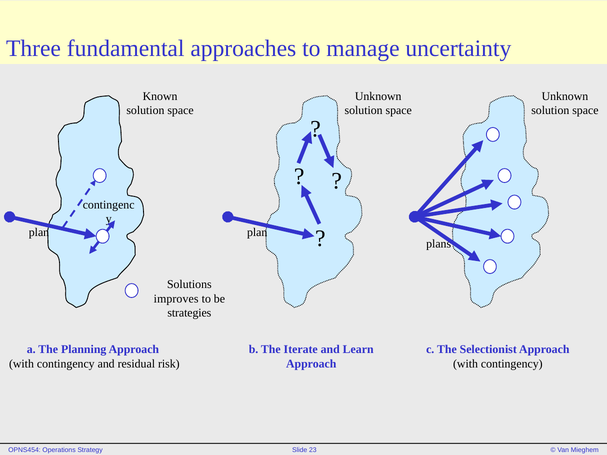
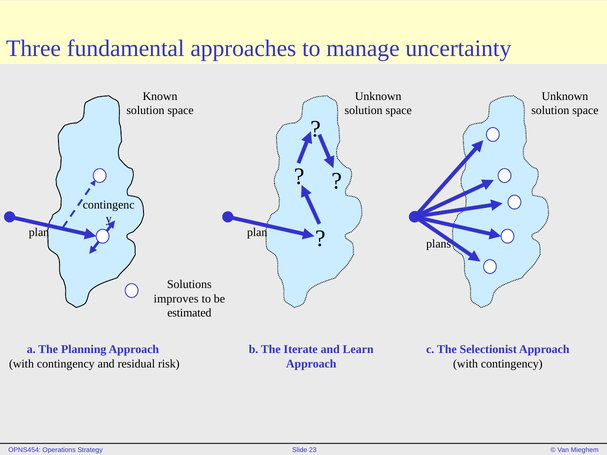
strategies: strategies -> estimated (189, 313)
